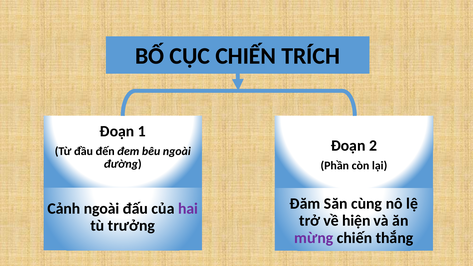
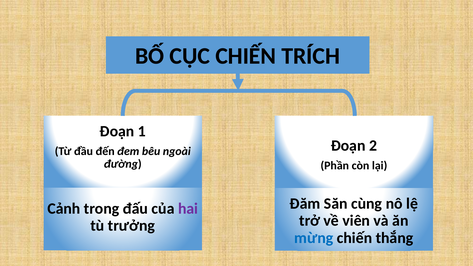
Cảnh ngoài: ngoài -> trong (102, 209)
hiện: hiện -> viên (356, 221)
mừng colour: purple -> blue (314, 238)
